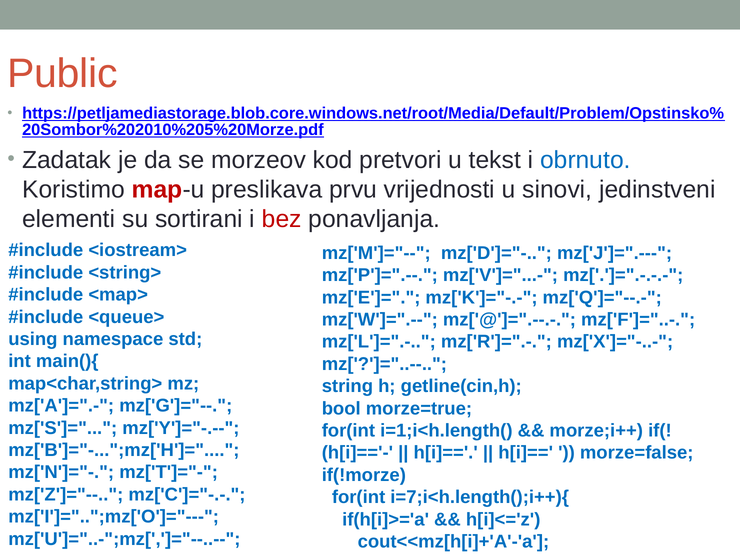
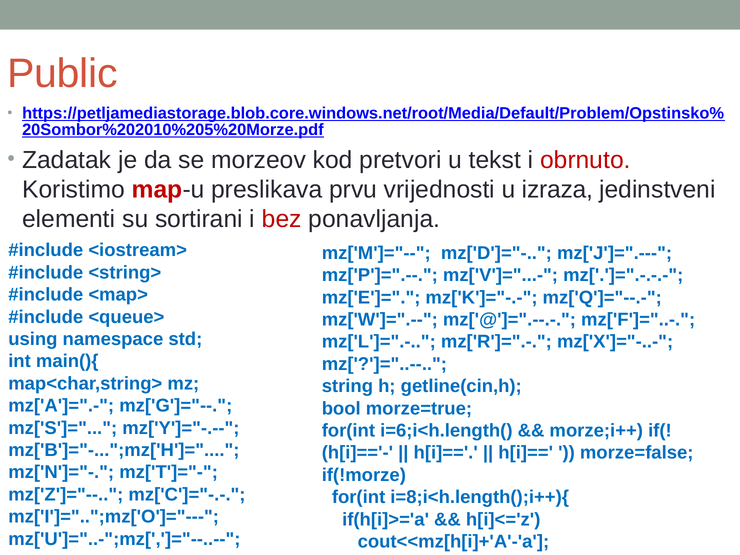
obrnuto colour: blue -> red (585, 160)
sinovi: sinovi -> izraza (557, 190)
i=1;i<h.length(: i=1;i<h.length( -> i=6;i<h.length( (446, 431)
i=7;i<h.length();i++){: i=7;i<h.length();i++){ -> i=8;i<h.length();i++){ (480, 497)
